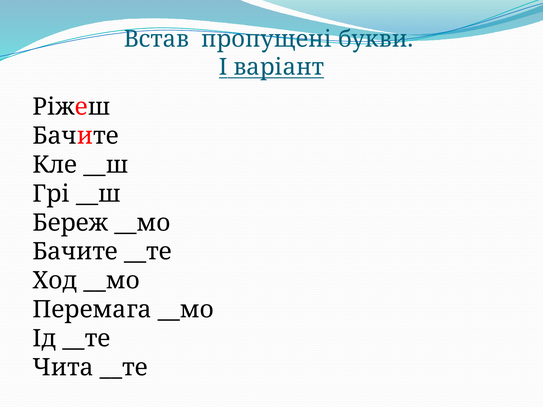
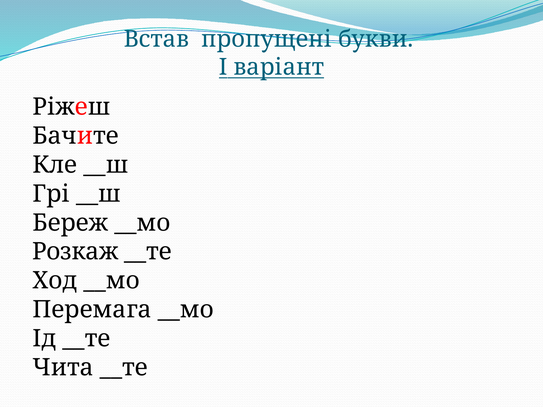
Бачите: Бачите -> Розкаж (75, 252)
